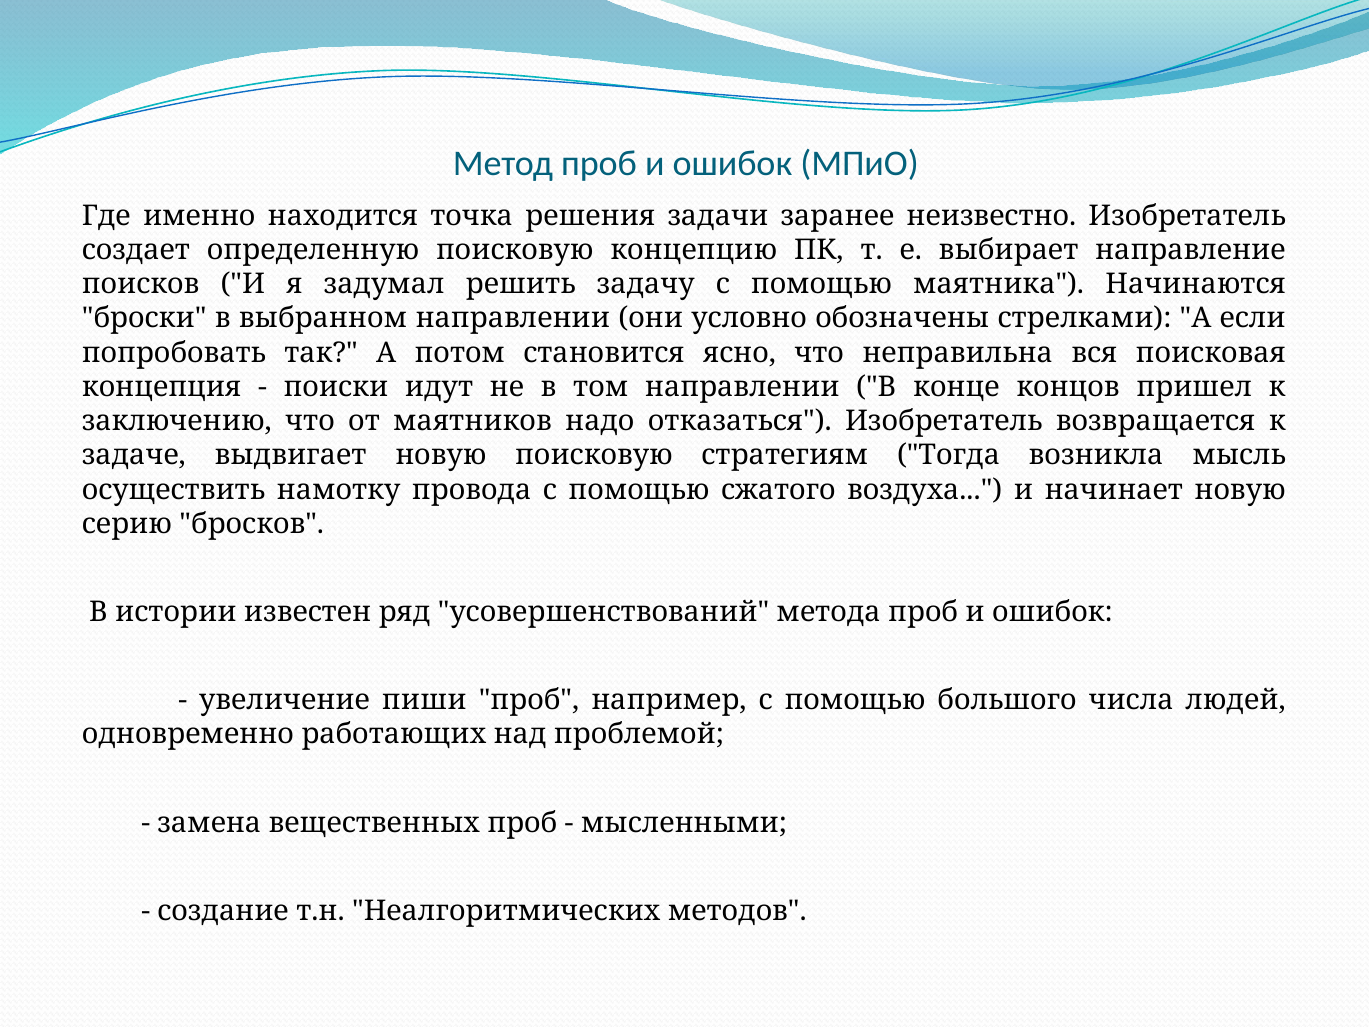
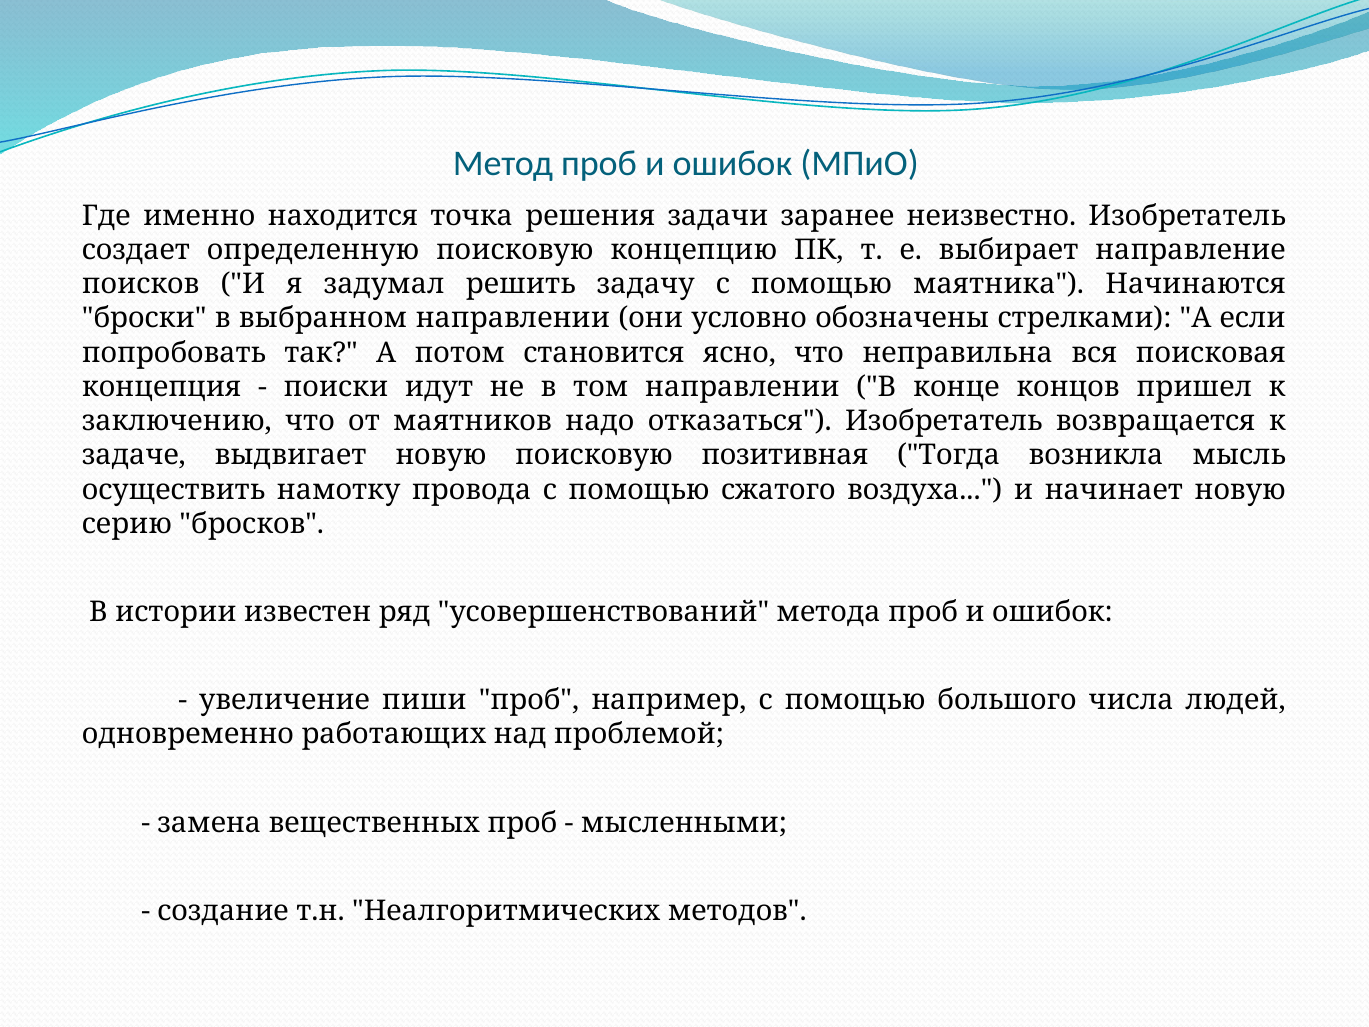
стратегиям: стратегиям -> позитивная (785, 455)
